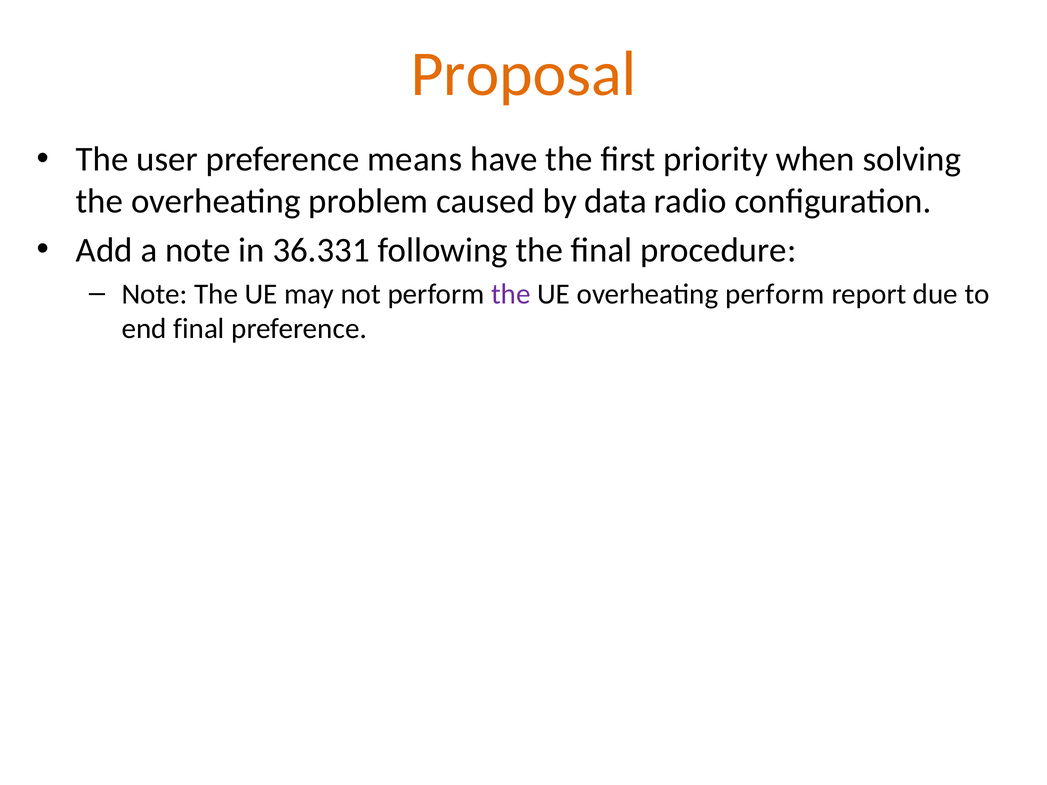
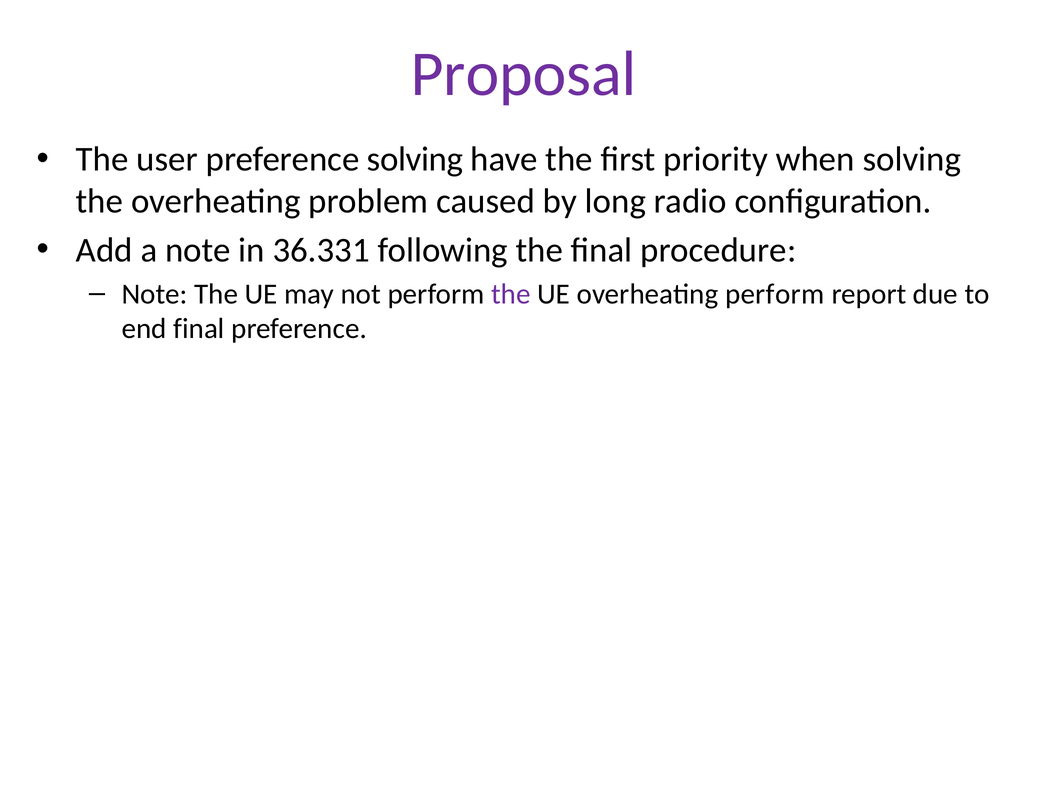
Proposal colour: orange -> purple (523, 74)
preference means: means -> solving (415, 160)
data: data -> long (615, 201)
